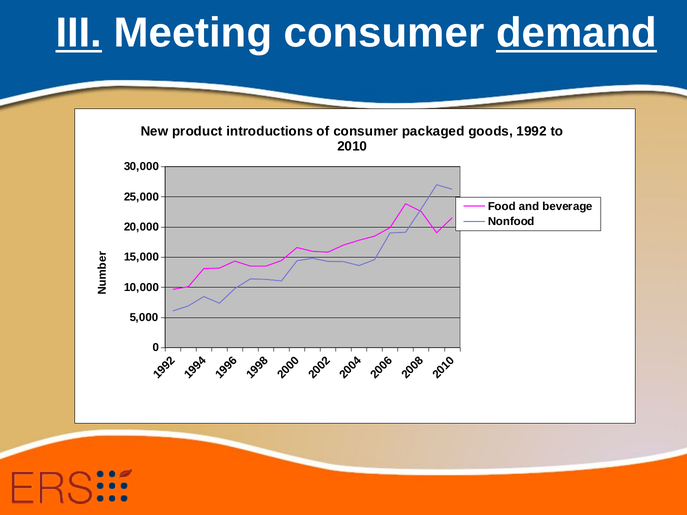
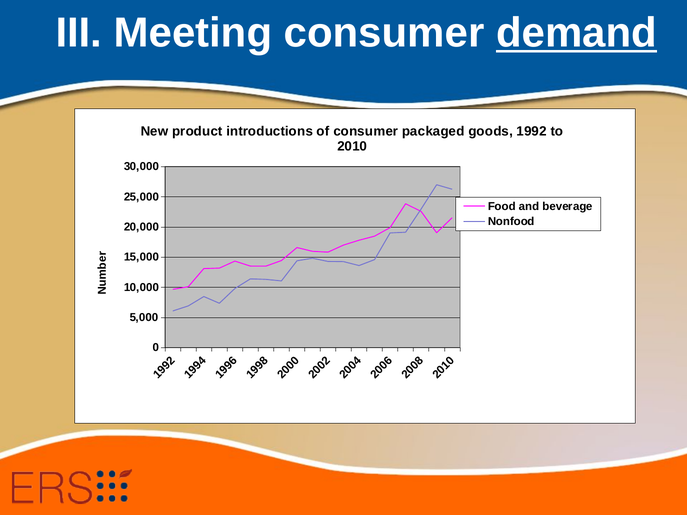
III underline: present -> none (79, 33)
